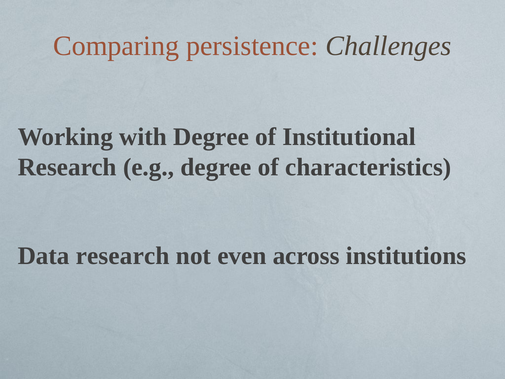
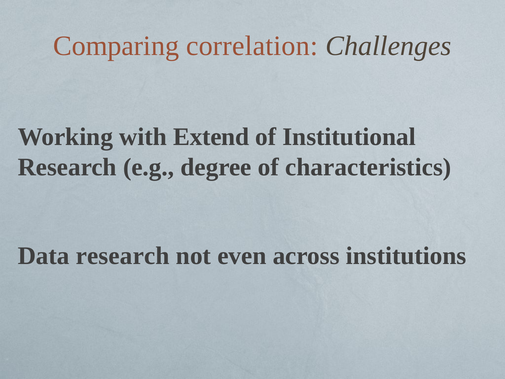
persistence: persistence -> correlation (252, 46)
with Degree: Degree -> Extend (211, 137)
